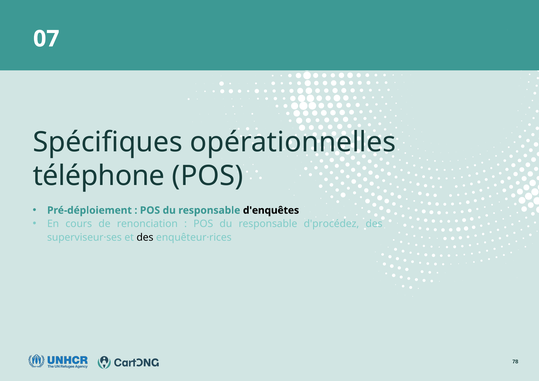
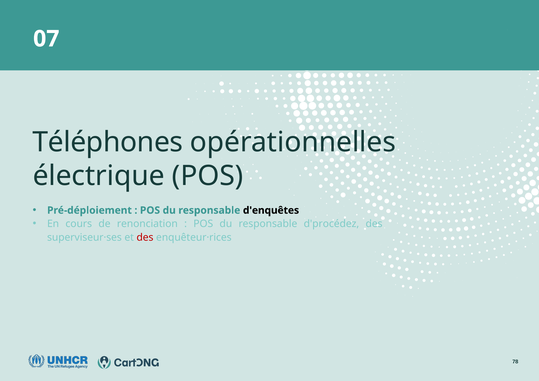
Spécifiques: Spécifiques -> Téléphones (108, 142)
téléphone: téléphone -> électrique (99, 176)
des colour: black -> red (145, 237)
